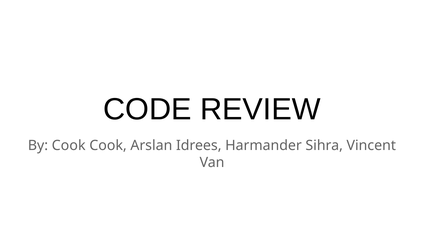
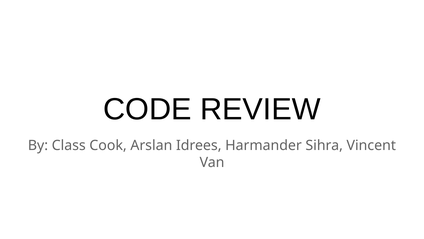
By Cook: Cook -> Class (69, 145)
